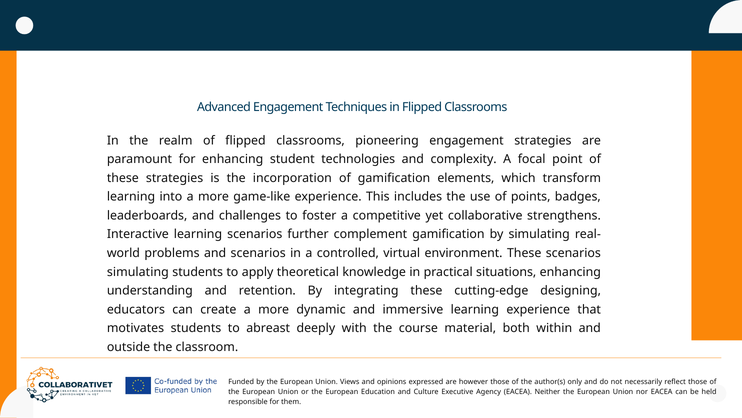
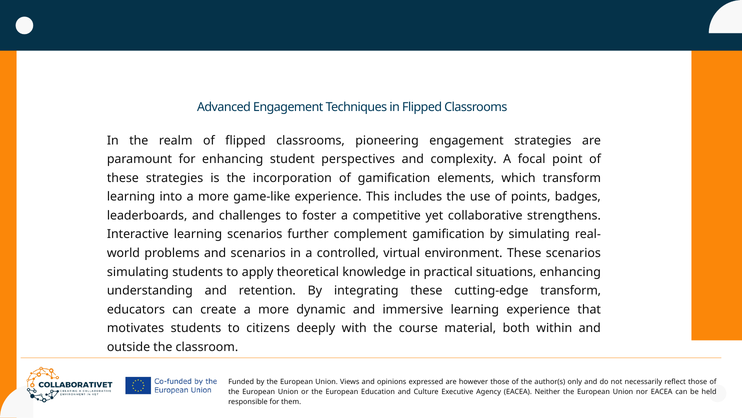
technologies: technologies -> perspectives (358, 159)
cutting-edge designing: designing -> transform (571, 290)
abreast: abreast -> citizens (268, 328)
